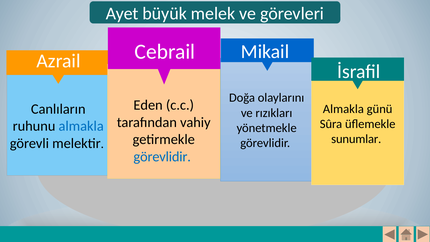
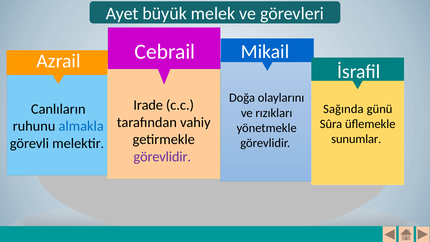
Eden: Eden -> Irade (148, 105)
Almakla: Almakla -> Sağında (343, 109)
görevlidir colour: blue -> purple (162, 157)
